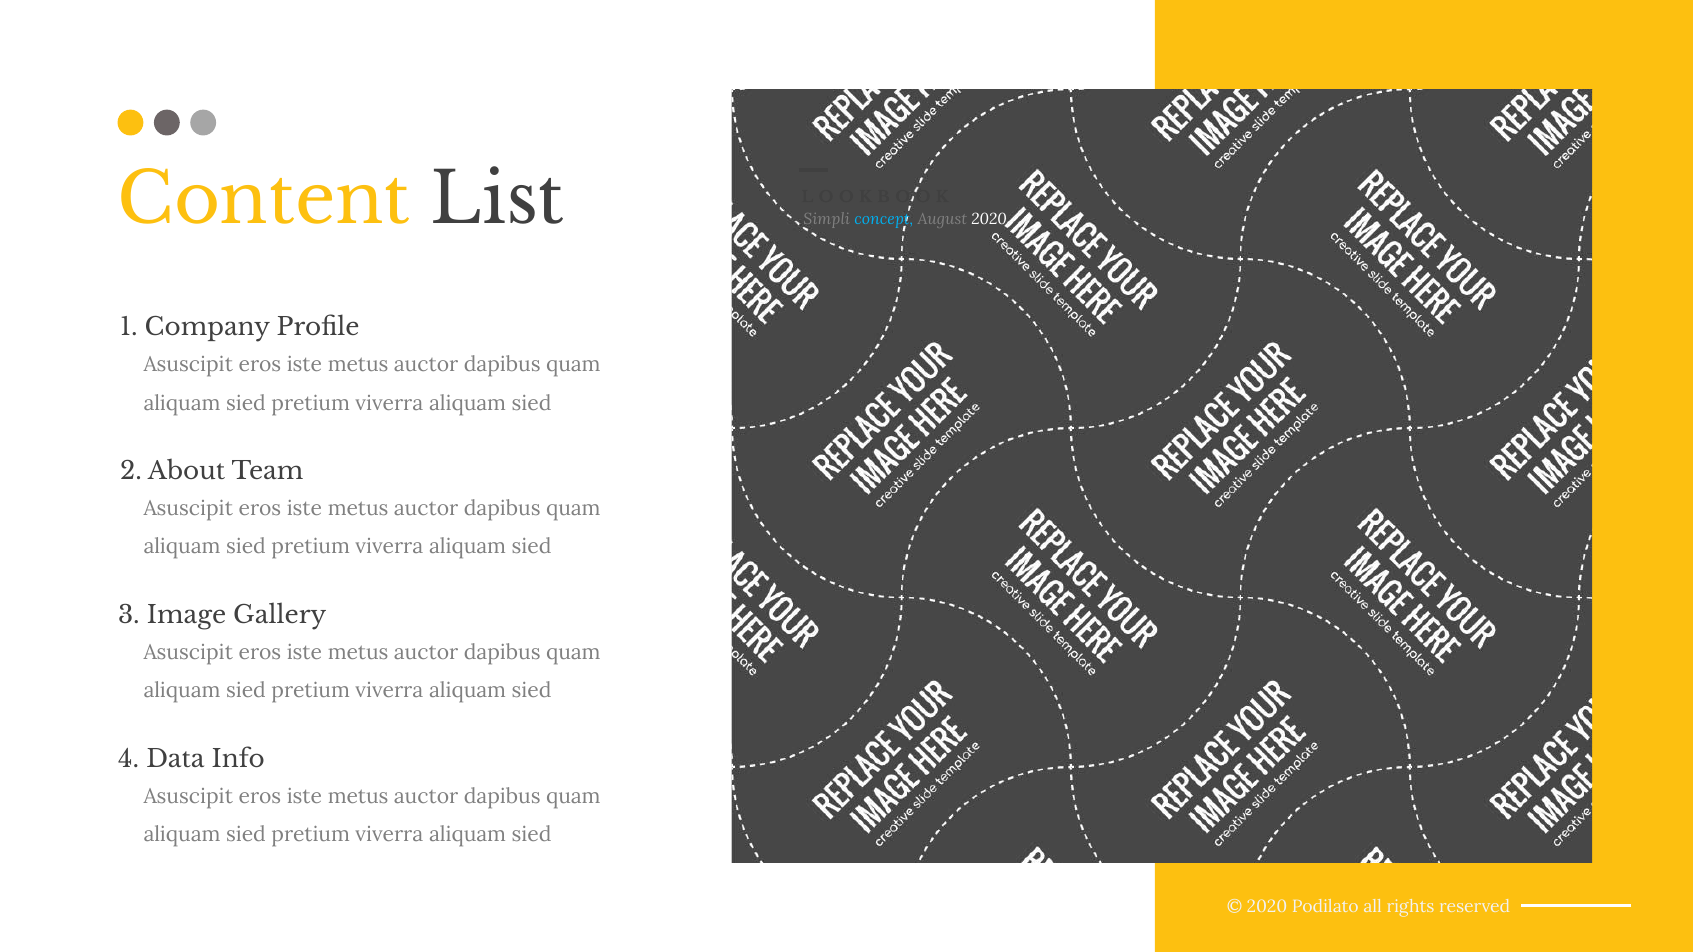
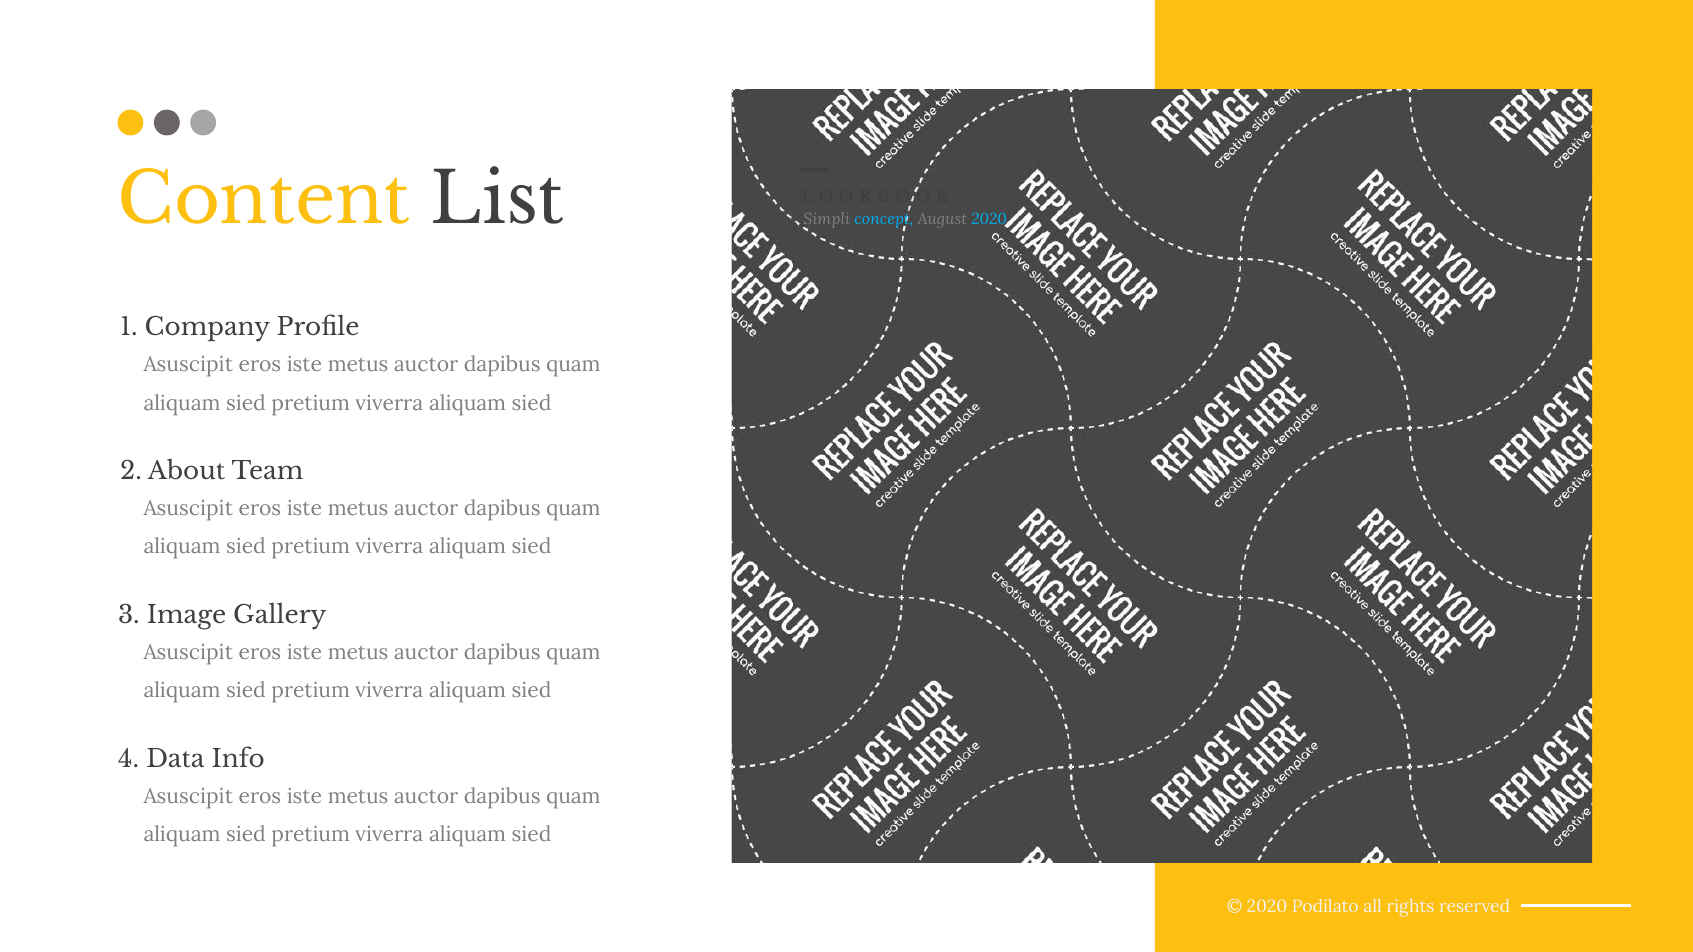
2020 colour: white -> light blue (989, 219)
